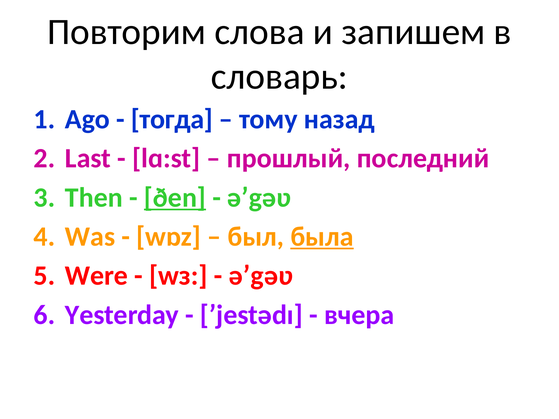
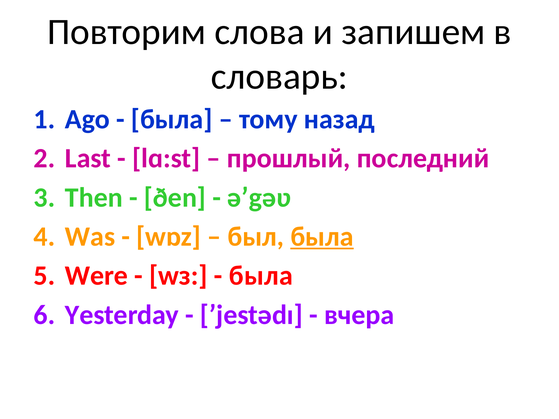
тогда: тогда -> была (172, 119)
ðen underline: present -> none (175, 198)
əʹgəʋ: əʹgəʋ -> была (261, 276)
